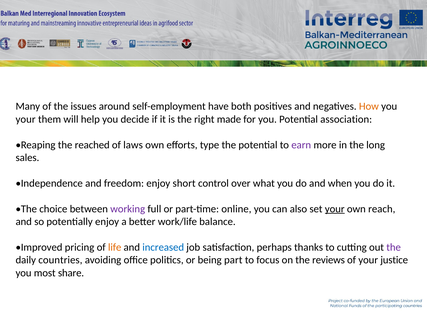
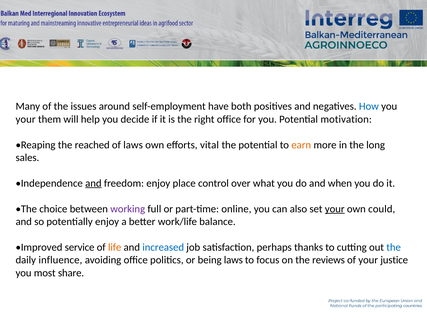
How colour: orange -> blue (369, 107)
right made: made -> office (229, 119)
association: association -> motivation (346, 119)
type: type -> vital (210, 145)
earn colour: purple -> orange (301, 145)
and underline: none -> present (93, 183)
short: short -> place (184, 183)
reach: reach -> could (382, 209)
pricing: pricing -> service (80, 247)
the colour: purple -> blue (394, 247)
countries: countries -> influence (60, 260)
being part: part -> laws (233, 260)
